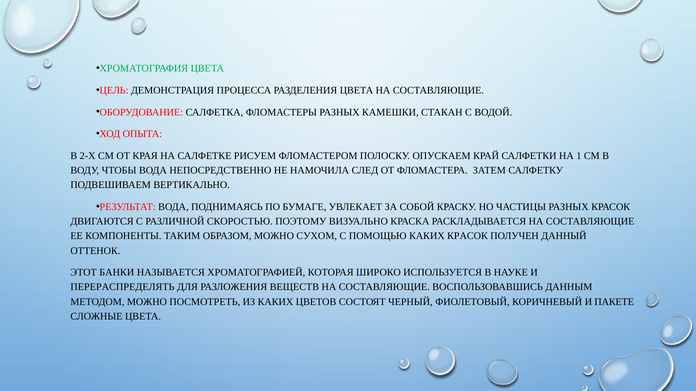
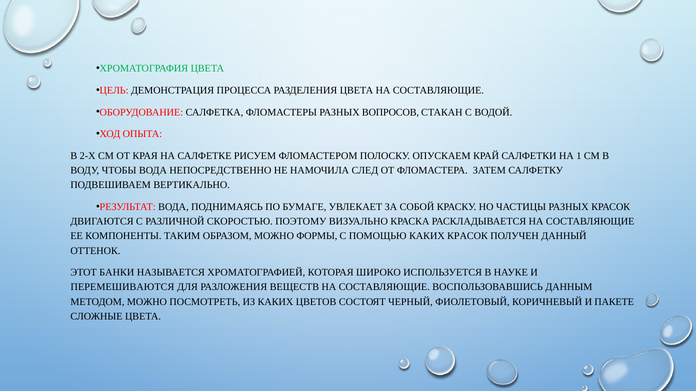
КАМЕШКИ: КАМЕШКИ -> ВОПРОСОВ (390, 112)
СУХОМ: СУХОМ -> ФОРМЫ (317, 236)
ПЕРЕРАСПРЕДЕЛЯТЬ: ПЕРЕРАСПРЕДЕЛЯТЬ -> ПЕРЕМЕШИВАЮТСЯ (122, 287)
